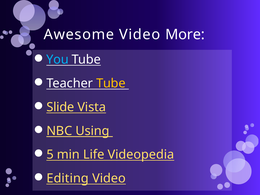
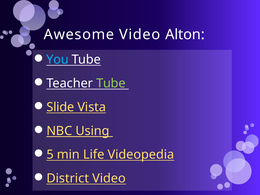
More: More -> Alton (185, 35)
Tube colour: yellow -> light green (111, 83)
Editing: Editing -> District (68, 178)
